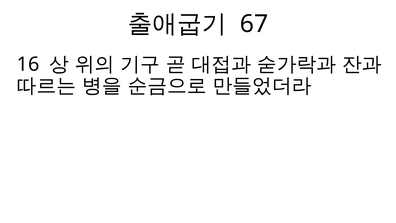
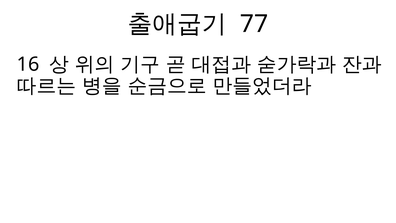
67: 67 -> 77 (254, 24)
